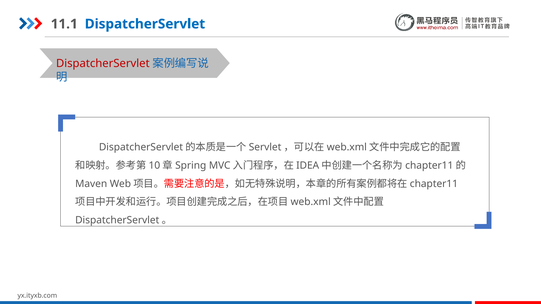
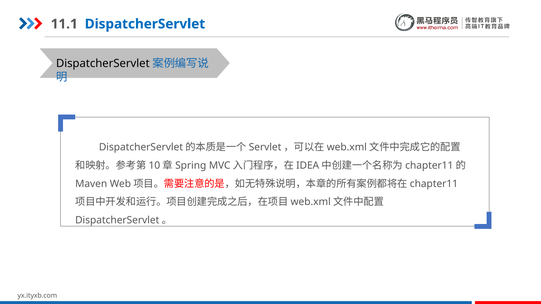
DispatcherServlet colour: red -> black (103, 64)
